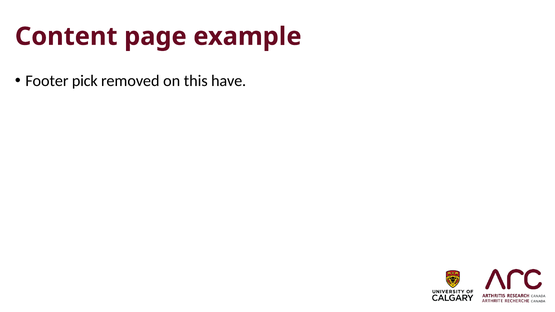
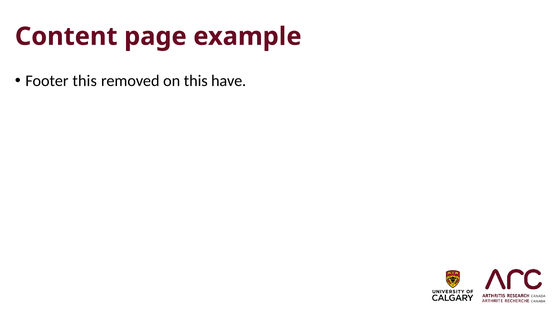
Footer pick: pick -> this (85, 81)
